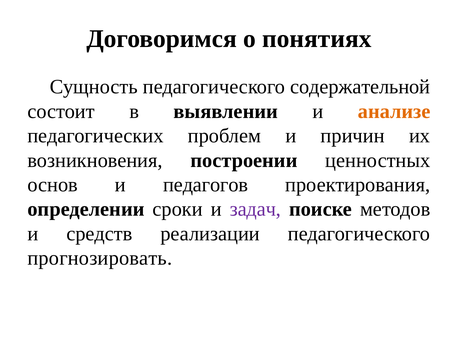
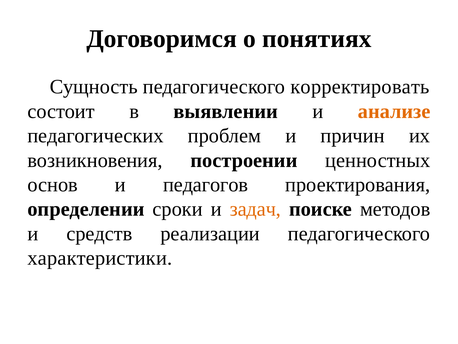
содержательной: содержательной -> корректировать (360, 87)
задач colour: purple -> orange (255, 209)
прогнозировать: прогнозировать -> характеристики (100, 258)
